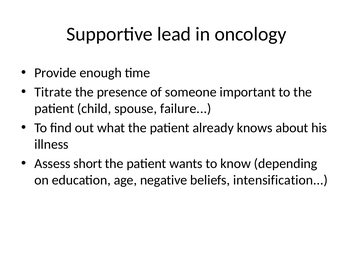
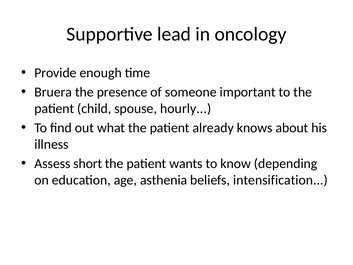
Titrate: Titrate -> Bruera (53, 92)
failure: failure -> hourly (186, 108)
negative: negative -> asthenia (164, 180)
